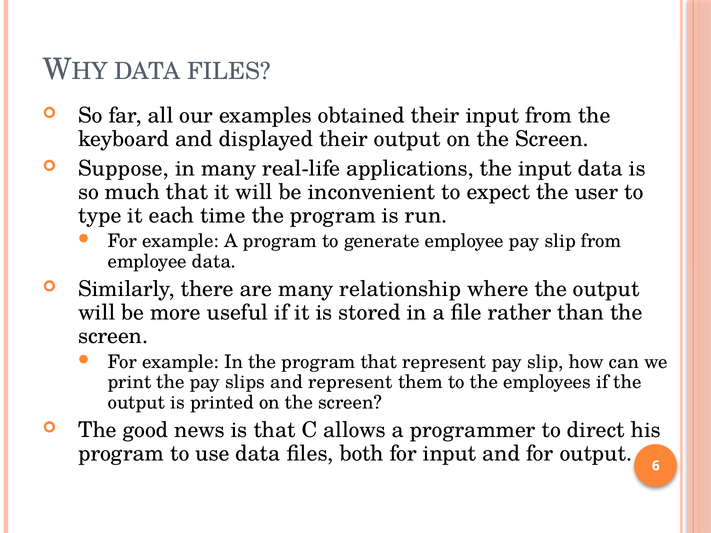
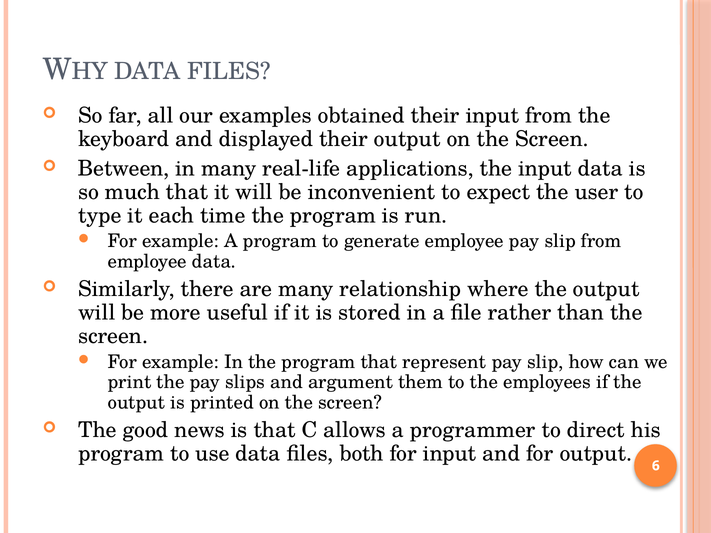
Suppose: Suppose -> Between (124, 169)
and represent: represent -> argument (351, 382)
